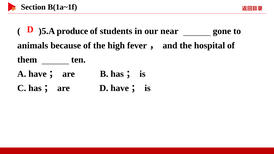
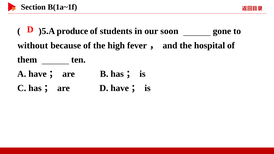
near: near -> soon (169, 31)
animals: animals -> without (33, 45)
